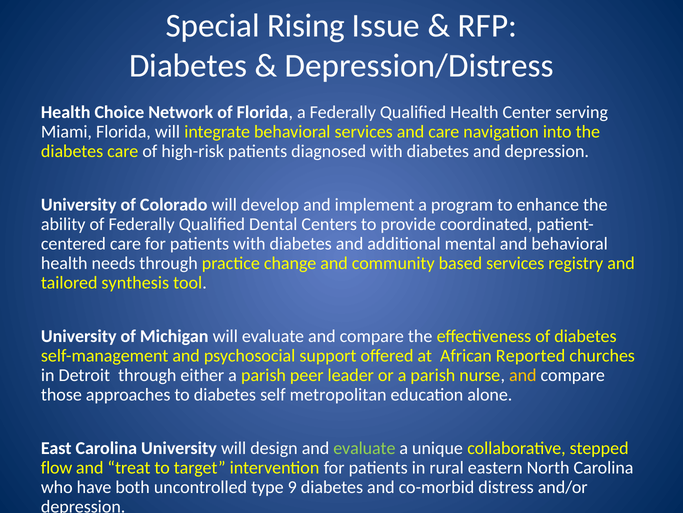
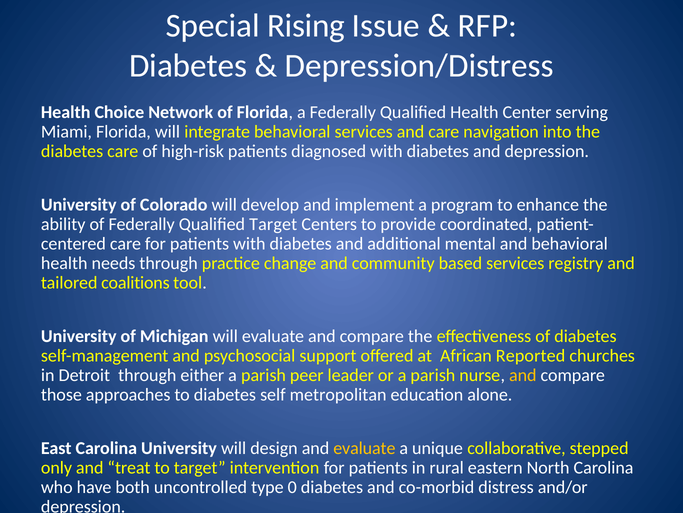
Qualified Dental: Dental -> Target (273, 224)
synthesis: synthesis -> coalitions (135, 282)
evaluate colour: light green -> yellow (364, 447)
flow: flow -> only (57, 467)
9: 9 -> 0 (292, 486)
